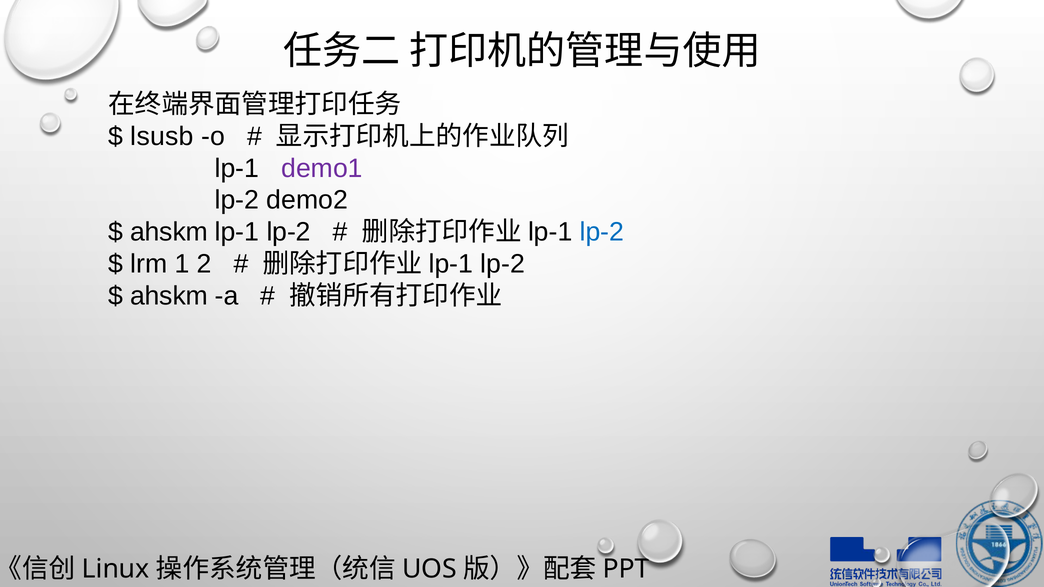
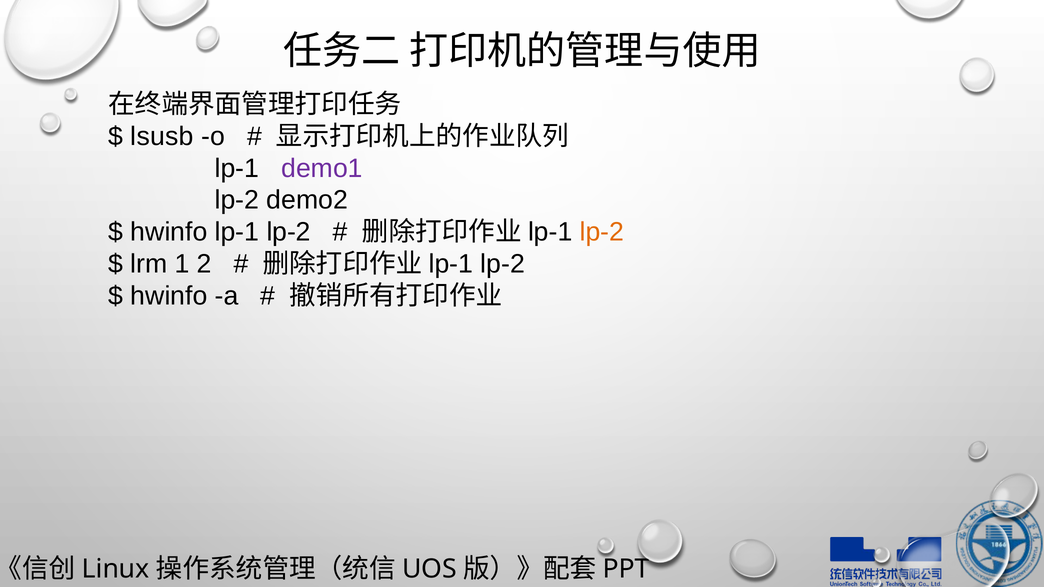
ahskm: ahskm -> hwinfo (169, 232)
lp-2 colour: blue -> orange (602, 232)
ahskm: ahskm -> hwinfo (169, 296)
